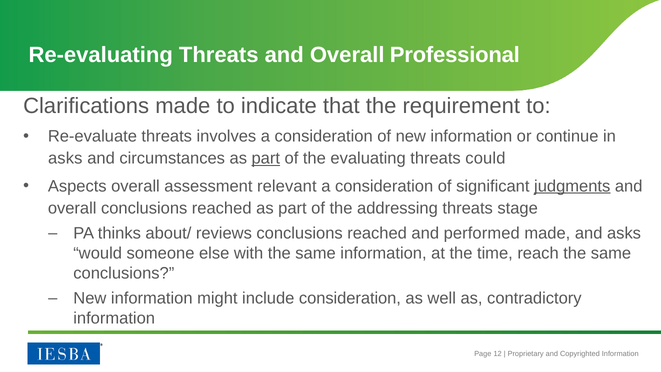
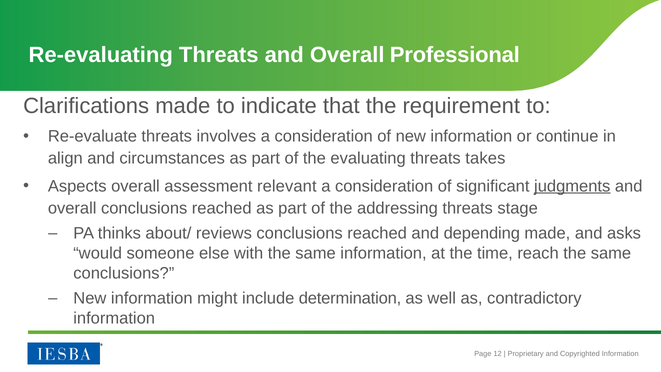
asks: asks -> align (65, 158)
part underline: present -> none (266, 158)
could: could -> takes (485, 158)
performed: performed -> depending (482, 233)
include consideration: consideration -> determination (350, 298)
